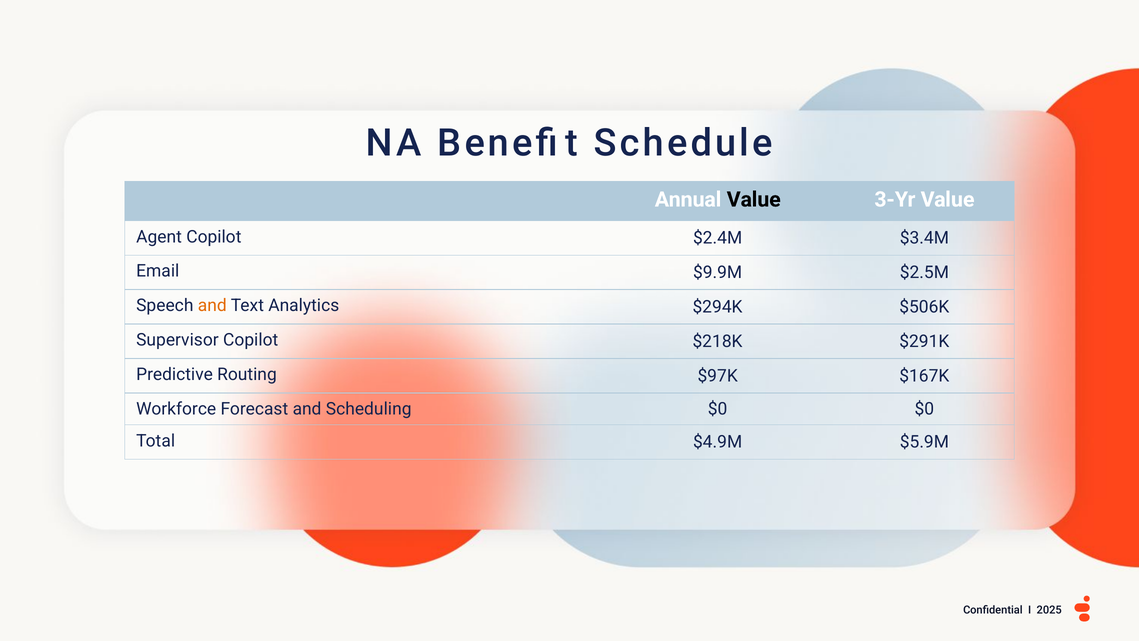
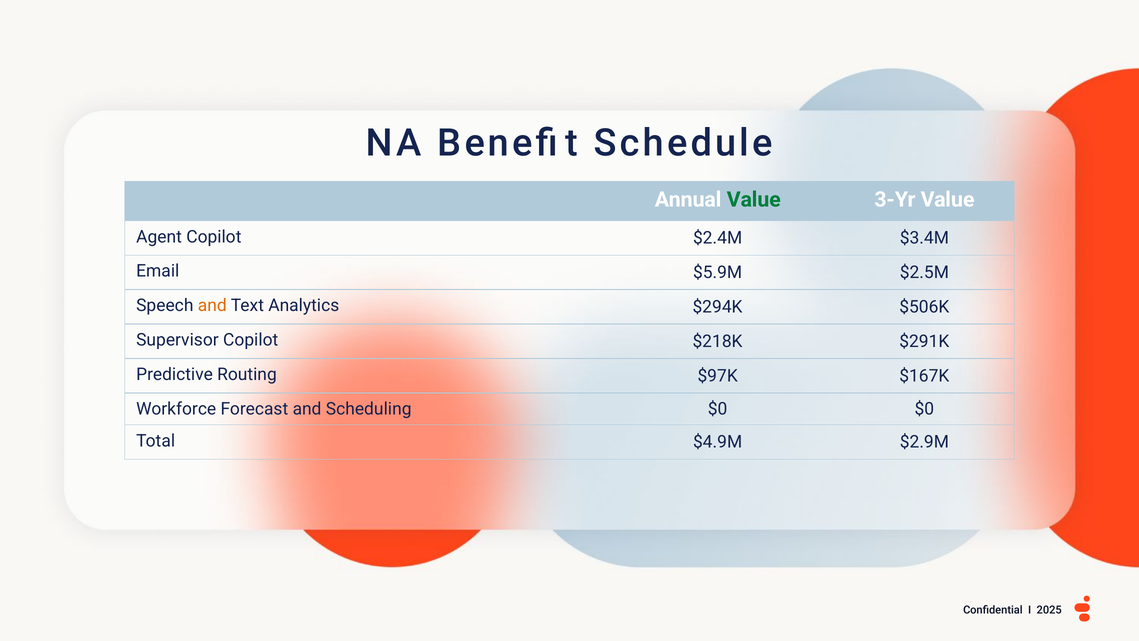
Value colour: black -> green (754, 199)
$9.9M: $9.9M -> $5.9M (718, 272)
$5.9M: $5.9M -> $2.9M (924, 442)
